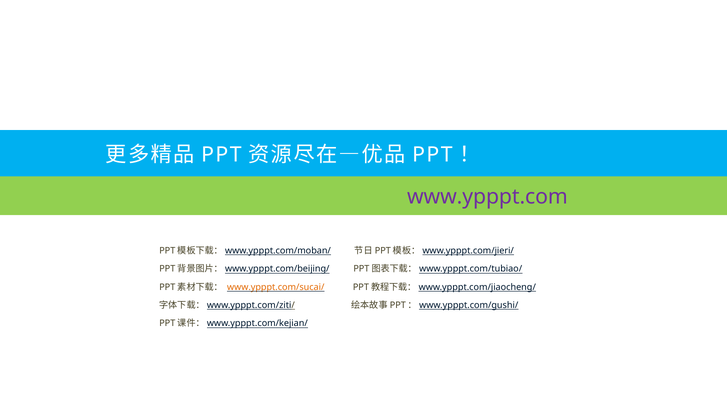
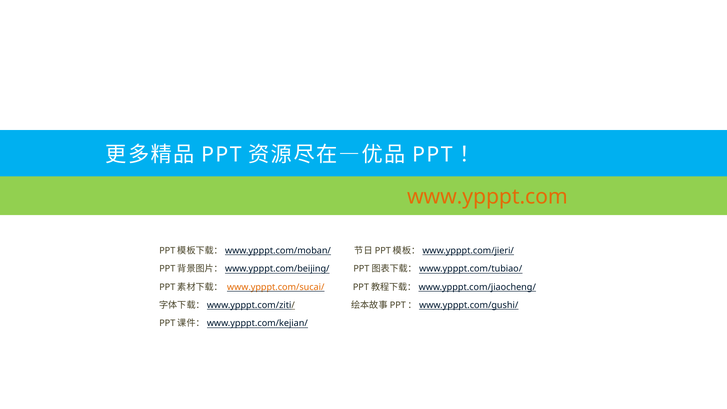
www.ypppt.com colour: purple -> orange (487, 197)
